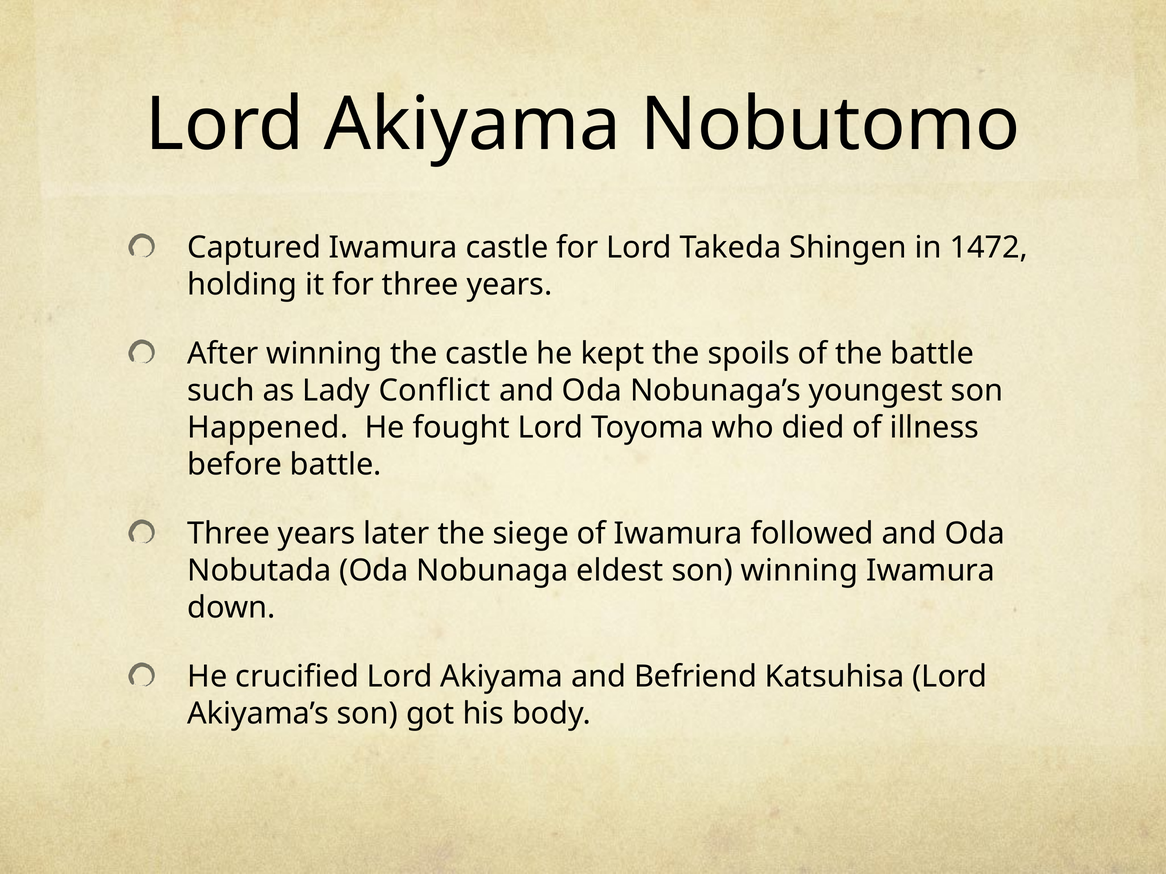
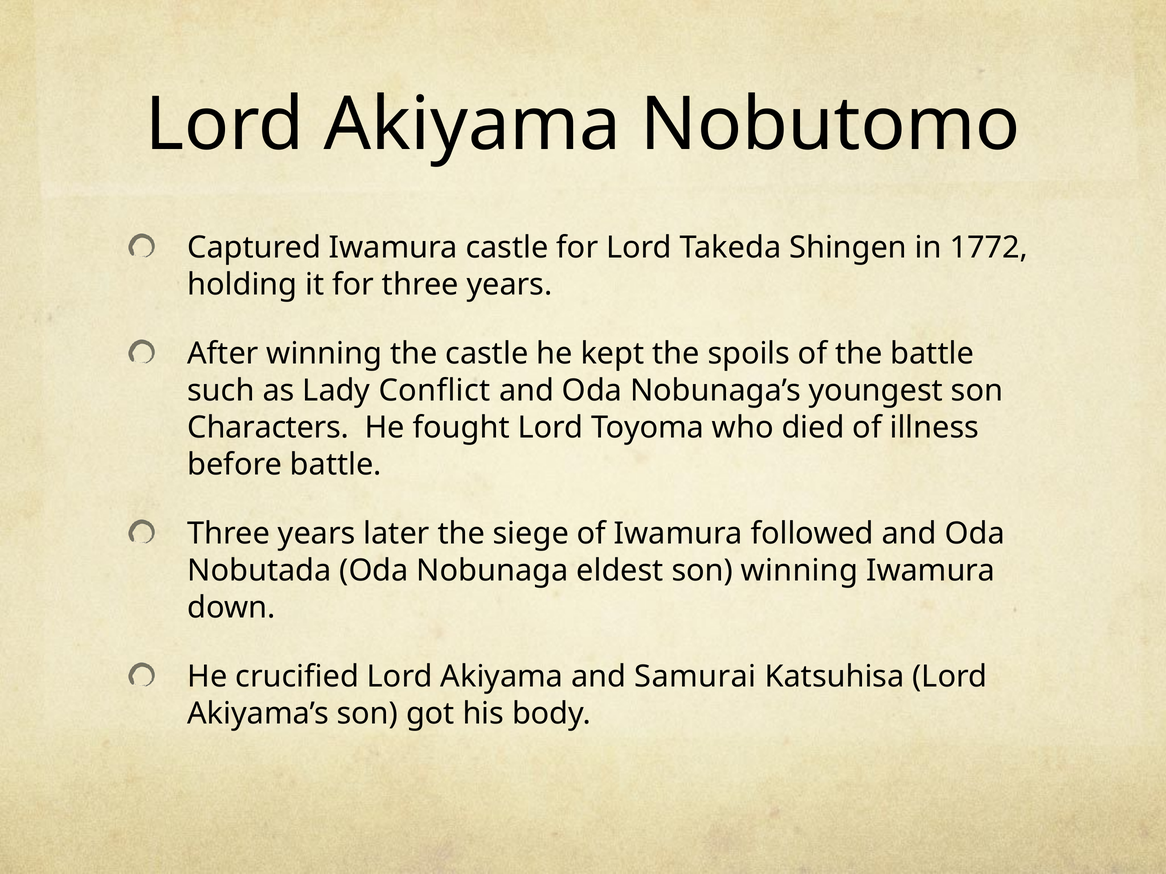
1472: 1472 -> 1772 (989, 248)
Happened: Happened -> Characters (268, 428)
Befriend: Befriend -> Samurai (695, 677)
